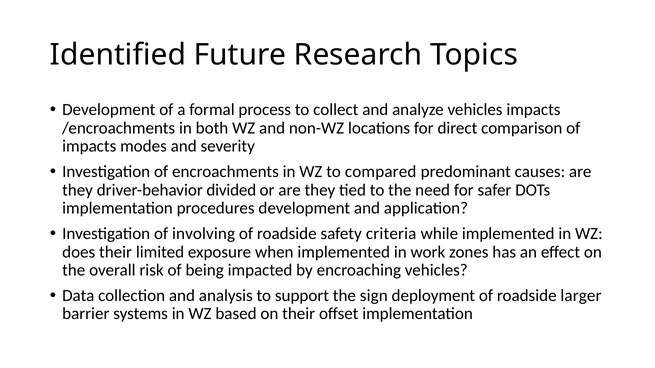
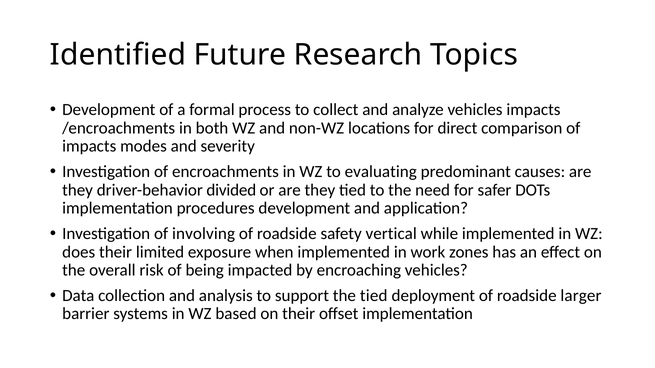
compared: compared -> evaluating (381, 172)
criteria: criteria -> vertical (391, 234)
the sign: sign -> tied (374, 296)
